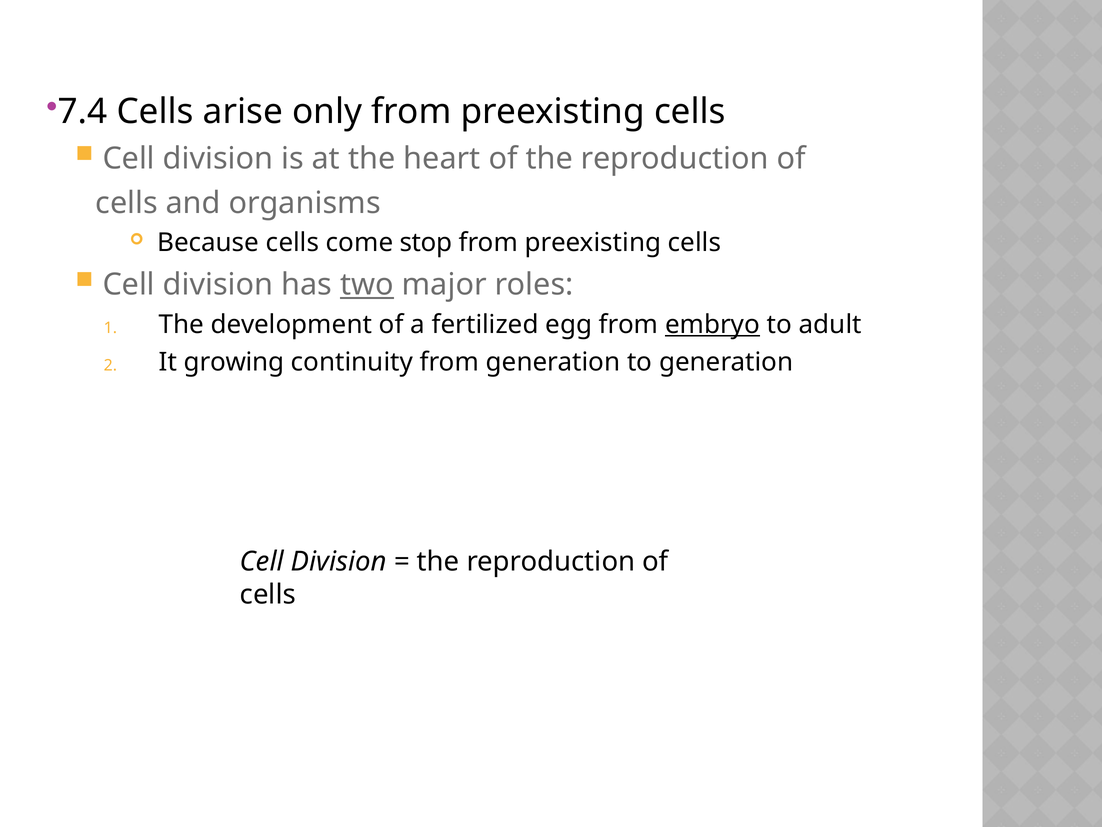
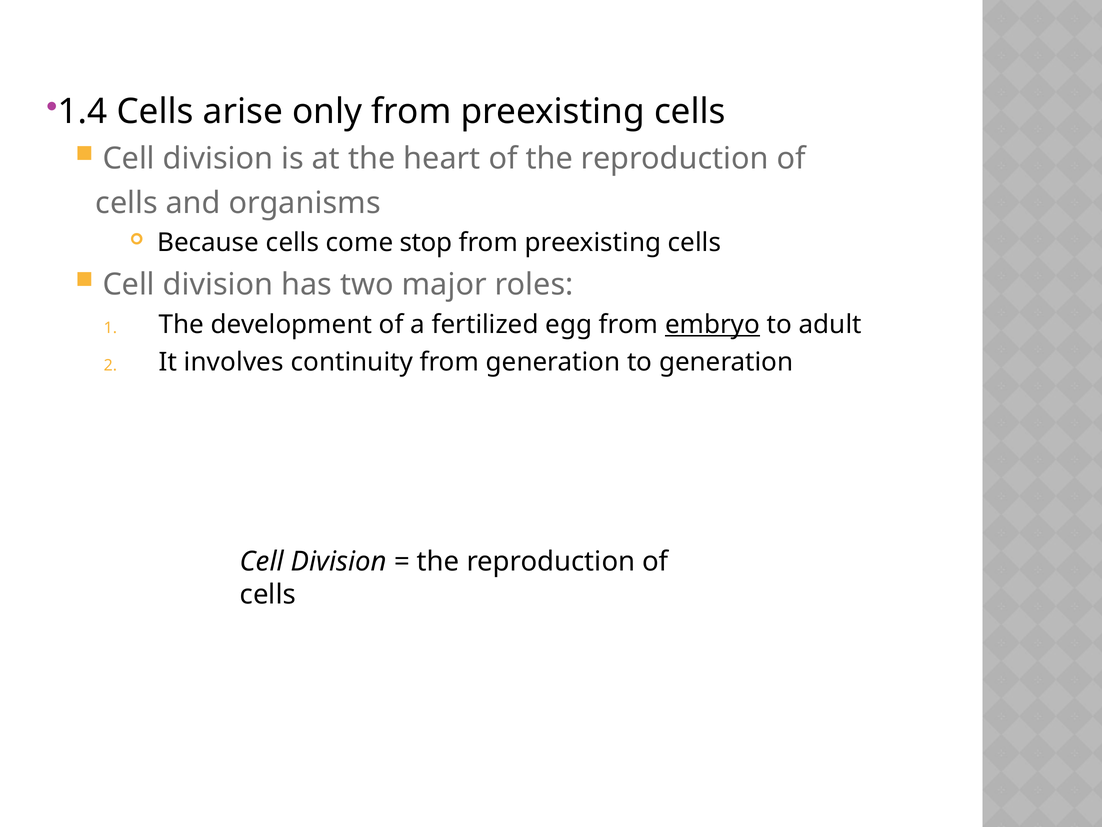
7.4: 7.4 -> 1.4 (83, 112)
two underline: present -> none (367, 285)
growing: growing -> involves (234, 362)
